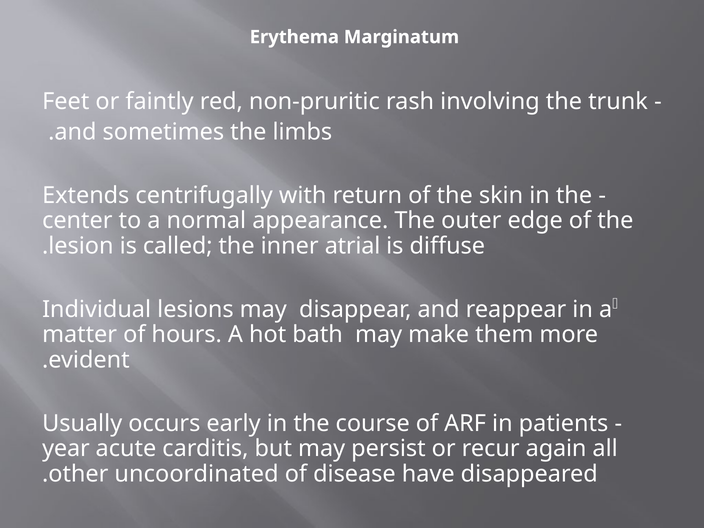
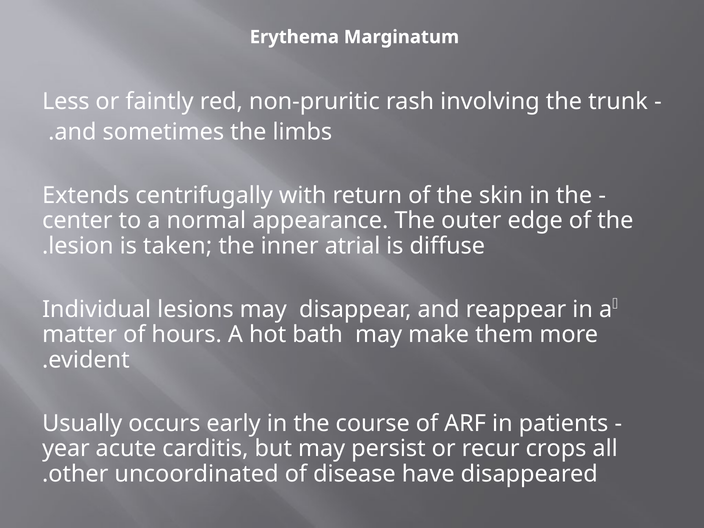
Feet: Feet -> Less (66, 102)
called: called -> taken (178, 246)
again: again -> crops (556, 449)
